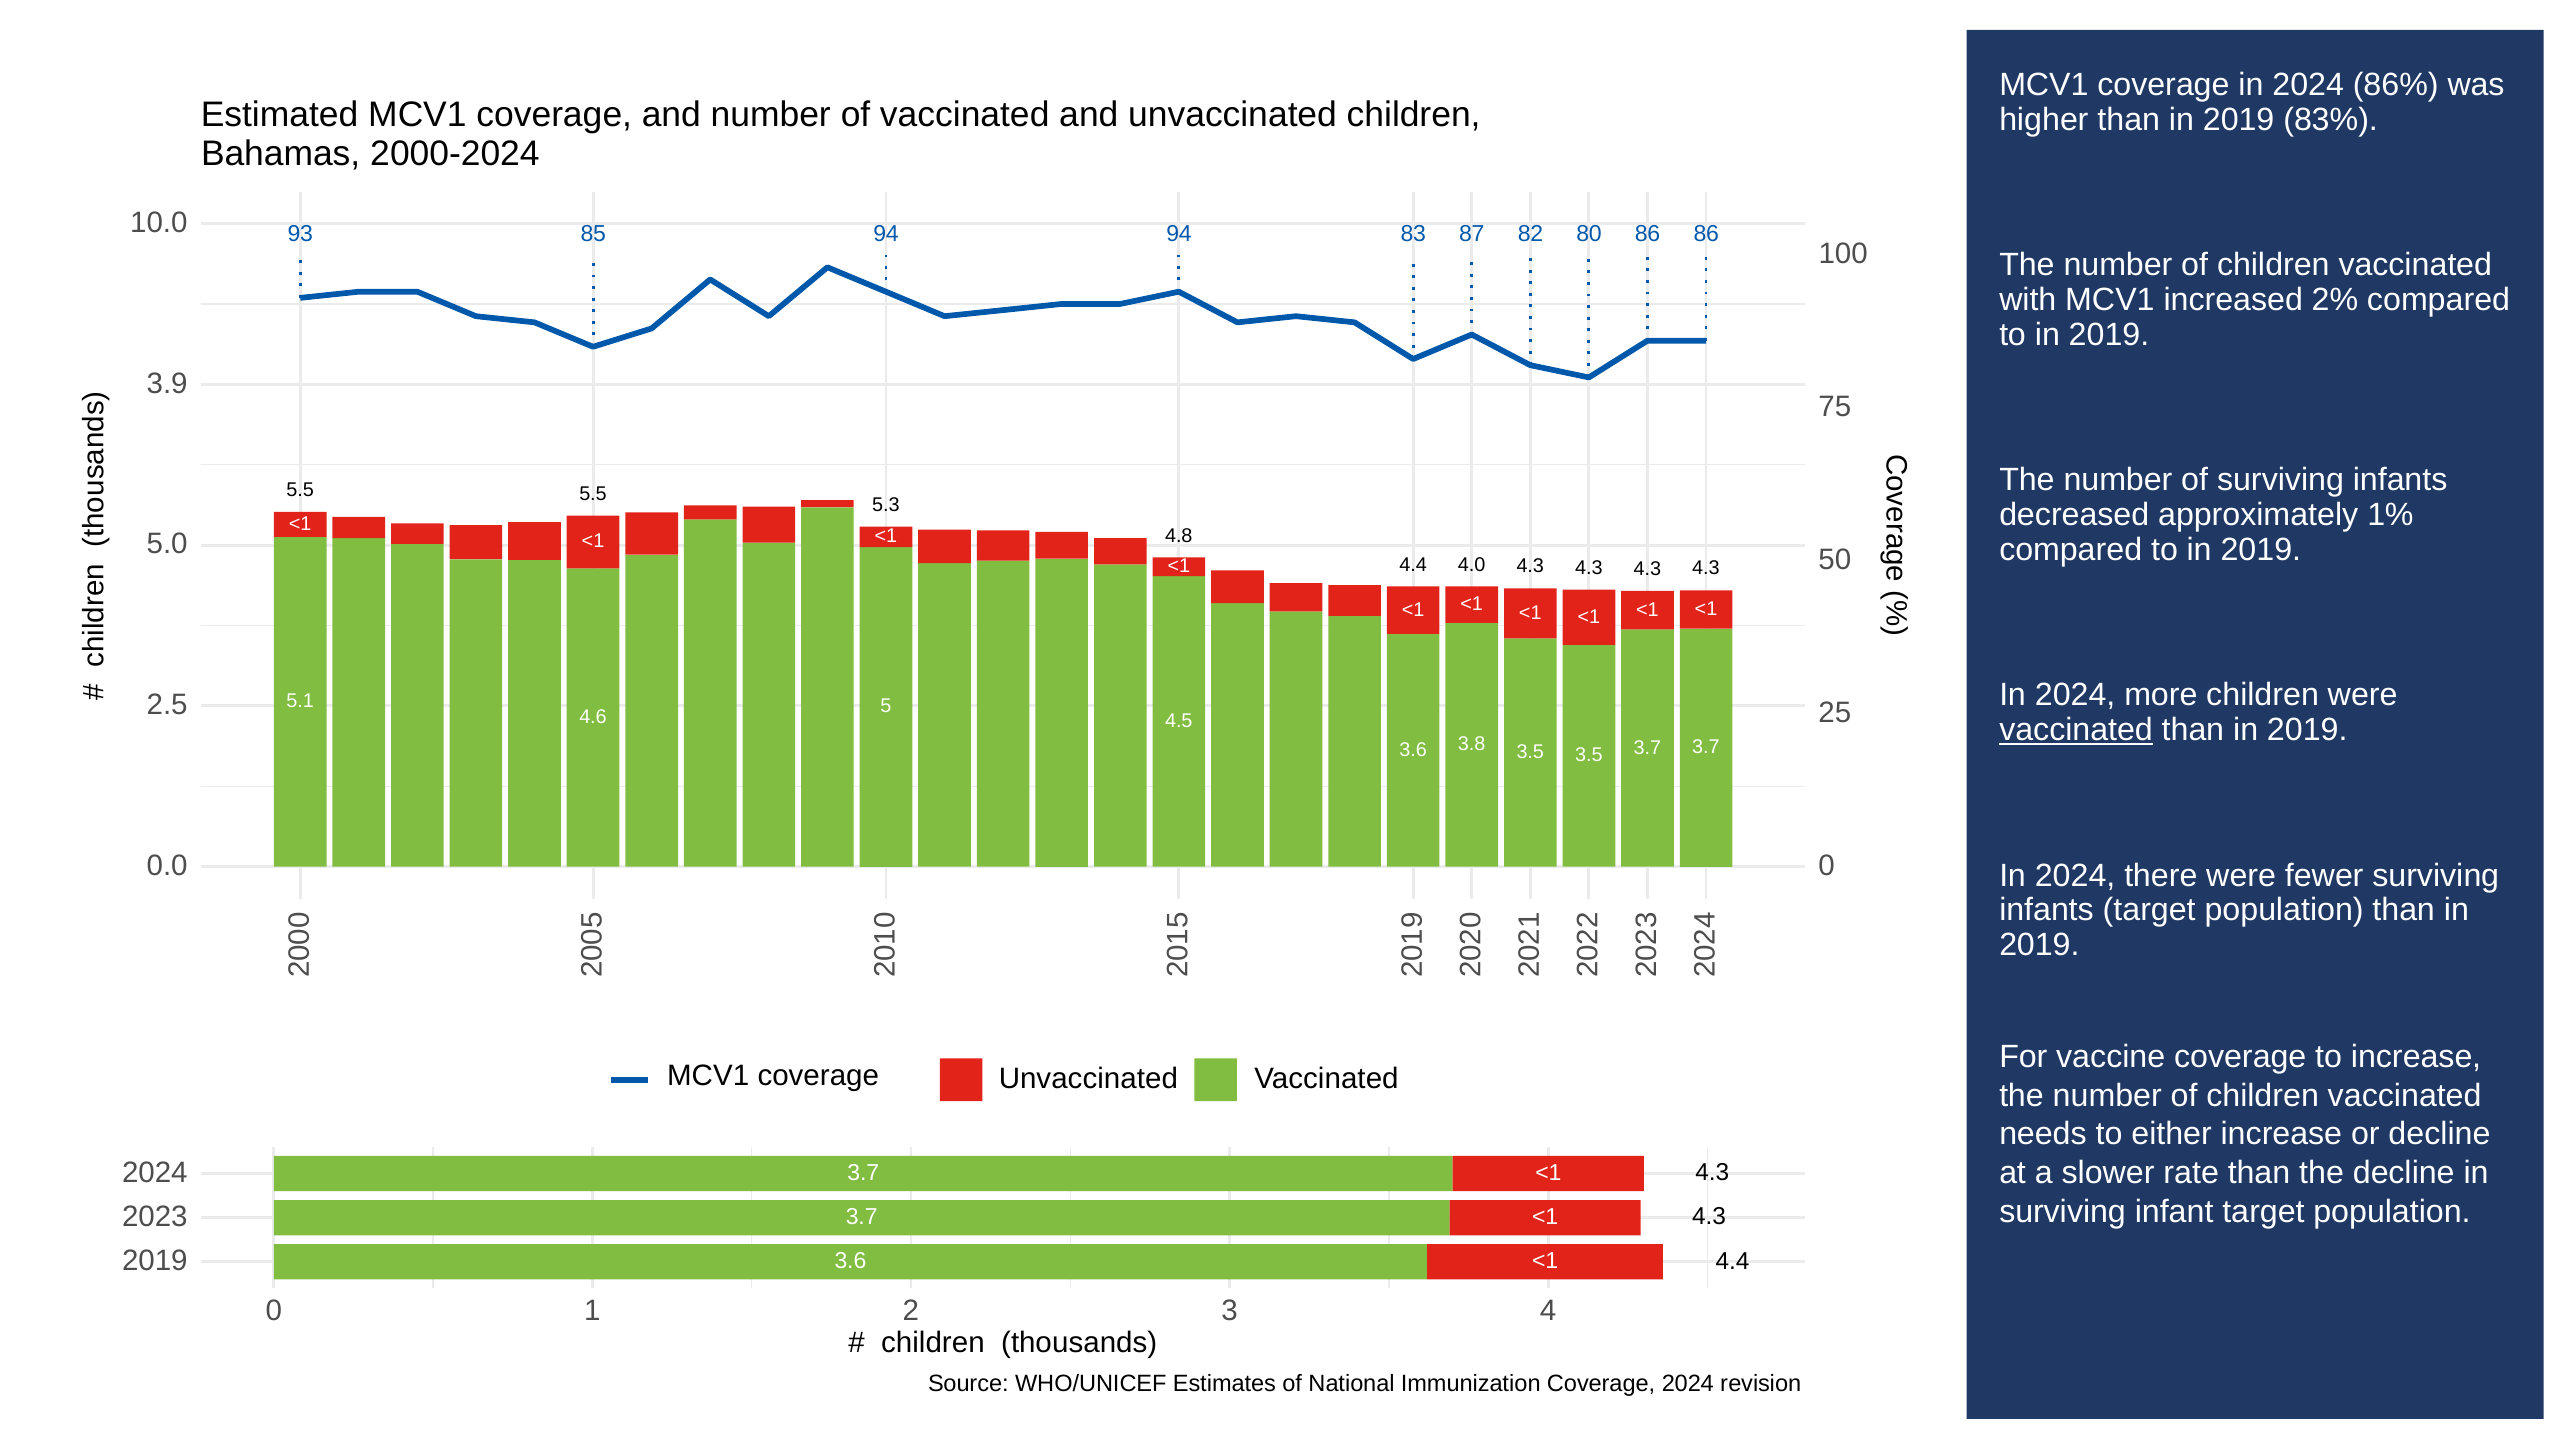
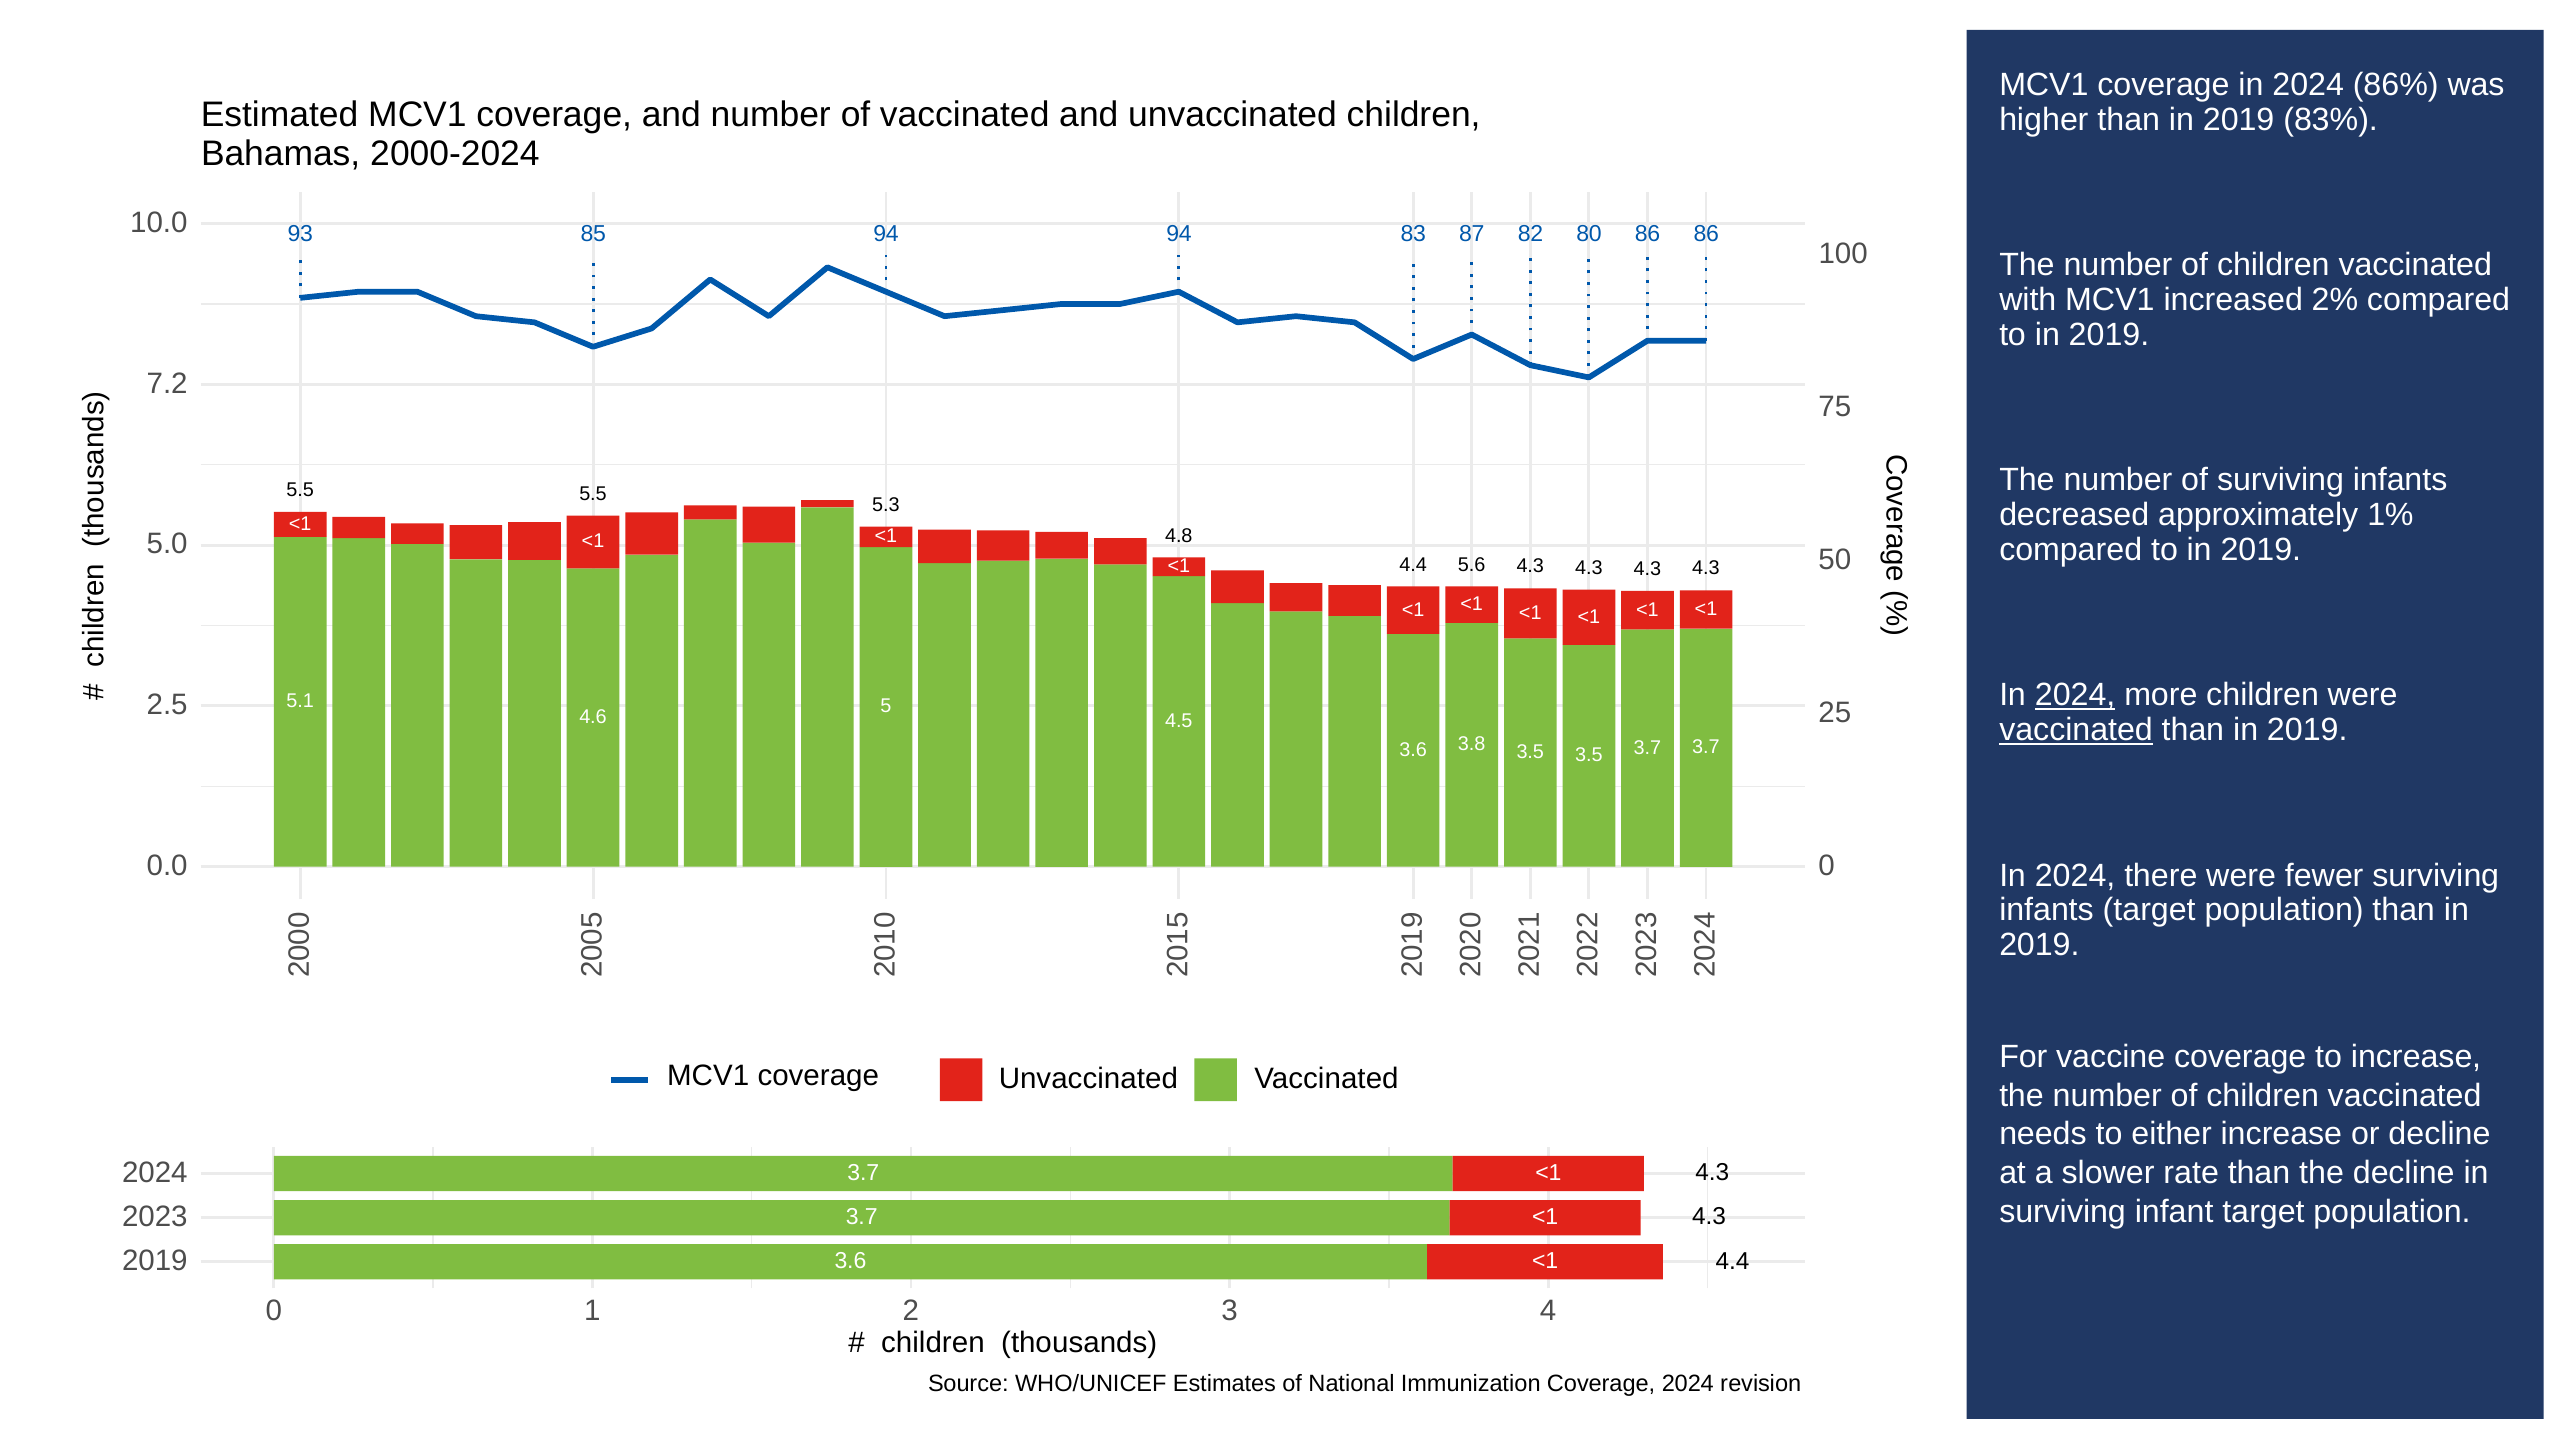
3.9: 3.9 -> 7.2 (167, 383)
4.0: 4.0 -> 5.6 (1472, 565)
2024 underline: none -> present (2075, 695)
